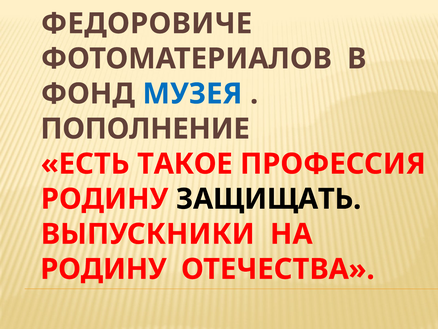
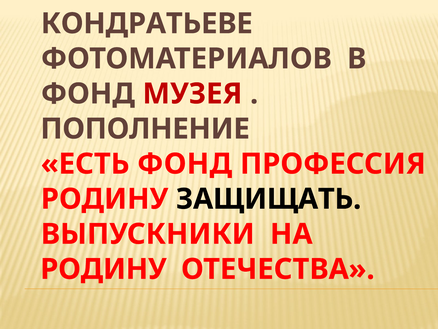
ФЕДОРОВИЧЕ: ФЕДОРОВИЧЕ -> КОНДРАТЬЕВЕ (147, 24)
МУЗЕЯ colour: blue -> red (192, 94)
ЕСТЬ ТАКОЕ: ТАКОЕ -> ФОНД (185, 164)
